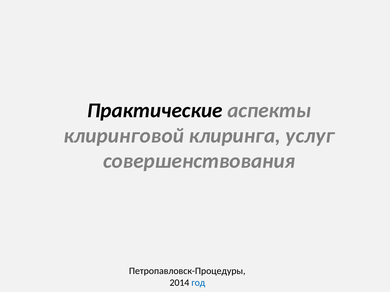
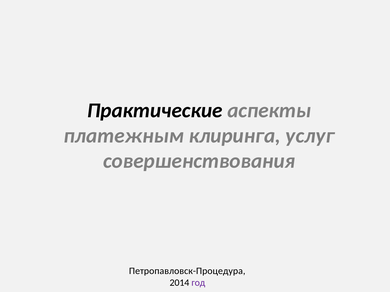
клиринговой: клиринговой -> платежным (124, 136)
Петропавловск-Процедуры: Петропавловск-Процедуры -> Петропавловск-Процедура (187, 271)
год colour: blue -> purple (198, 283)
